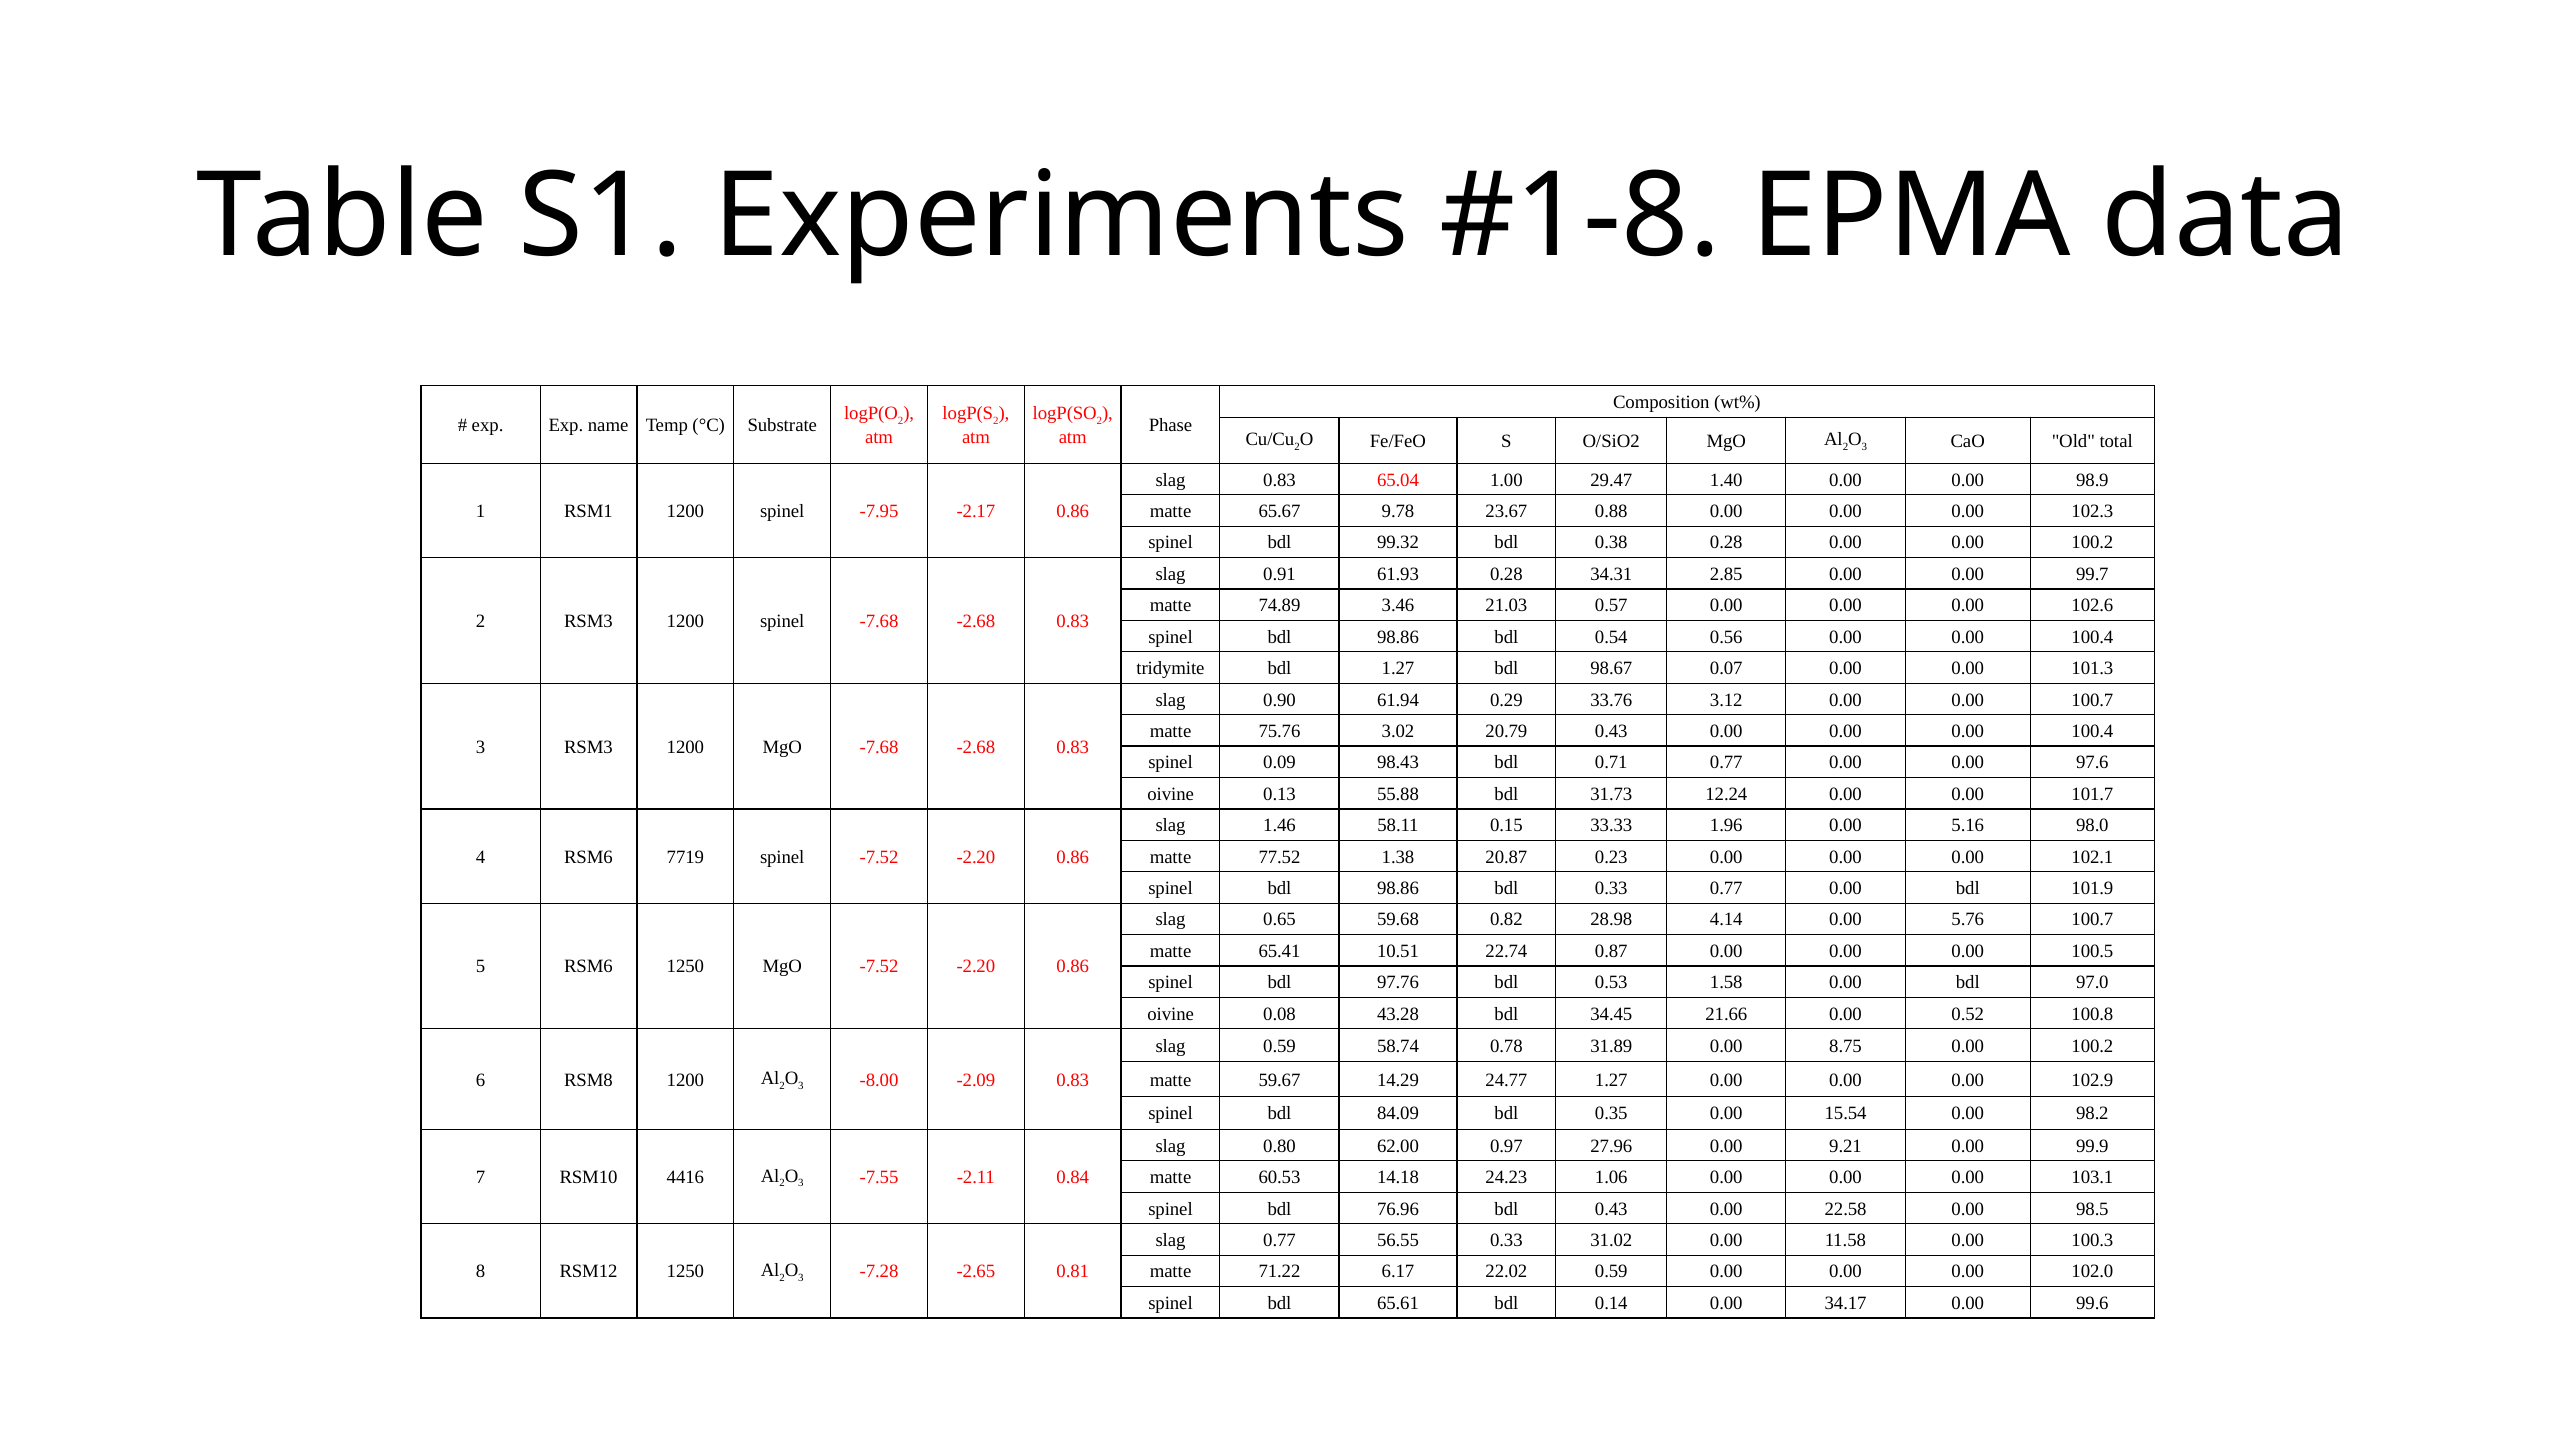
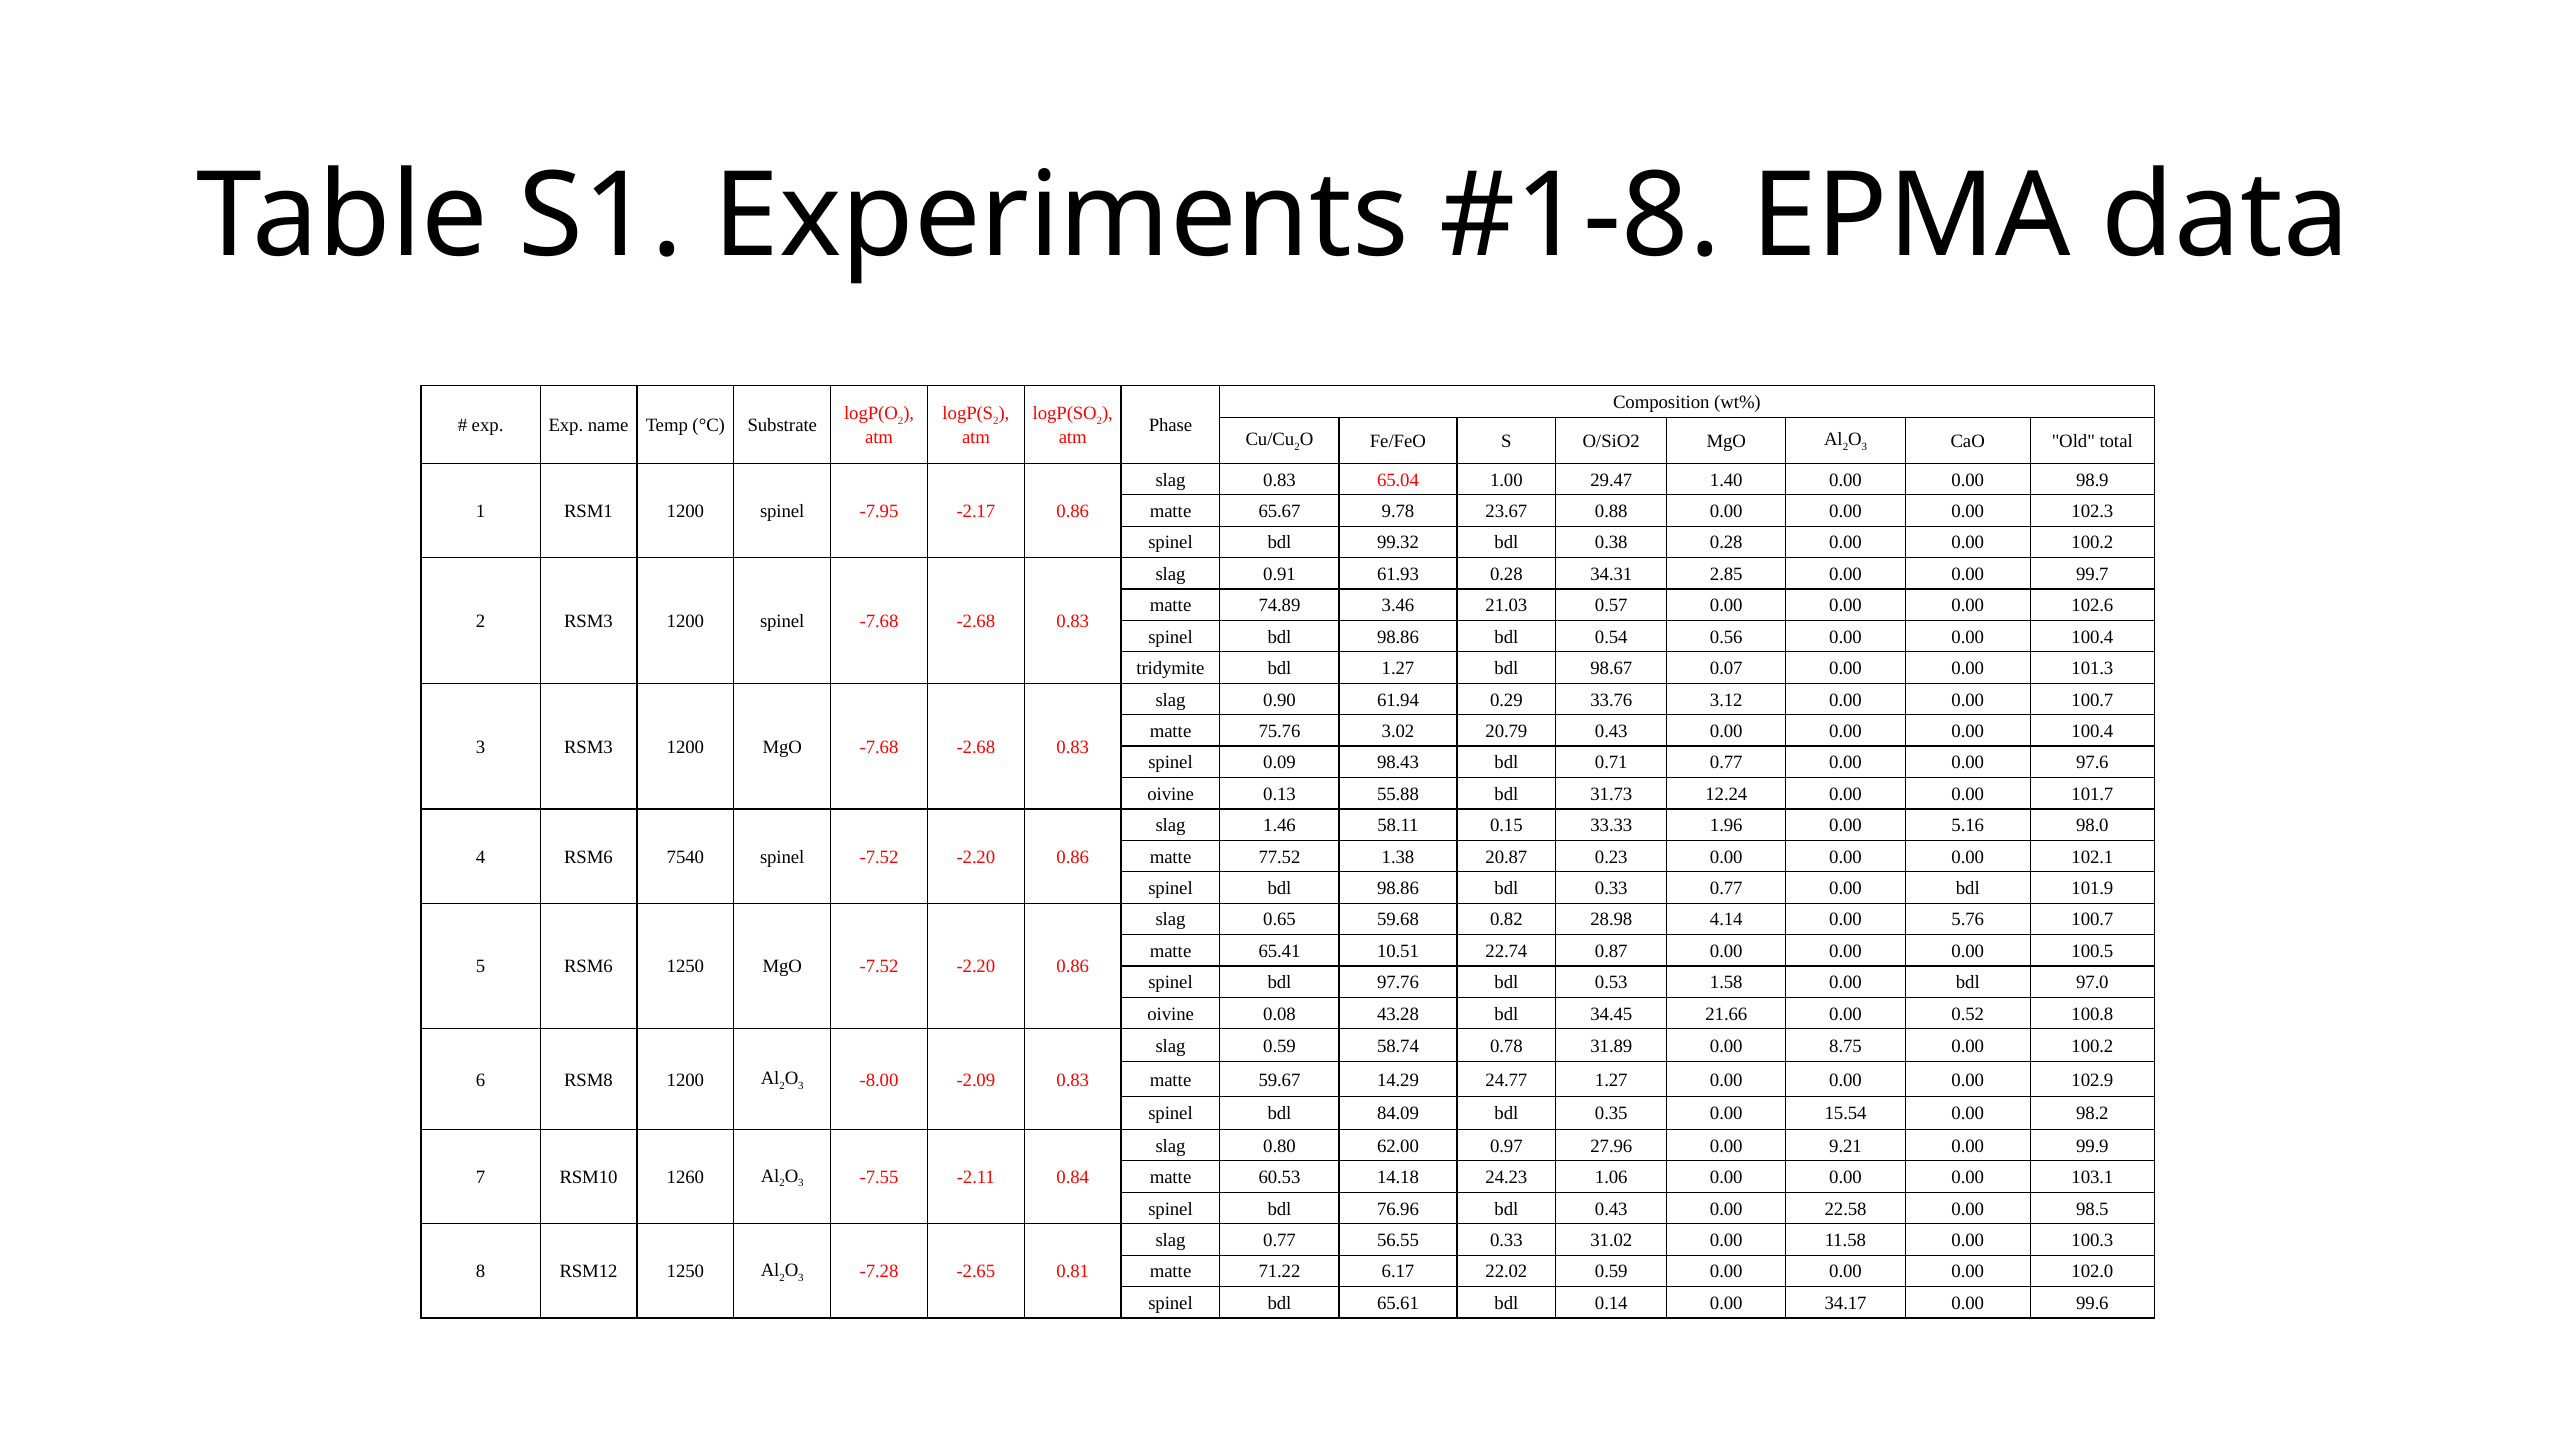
7719: 7719 -> 7540 (685, 857)
4416: 4416 -> 1260 (685, 1177)
